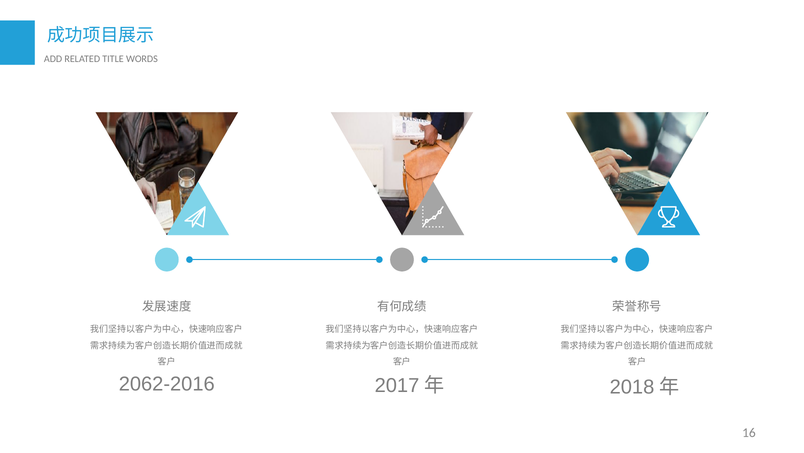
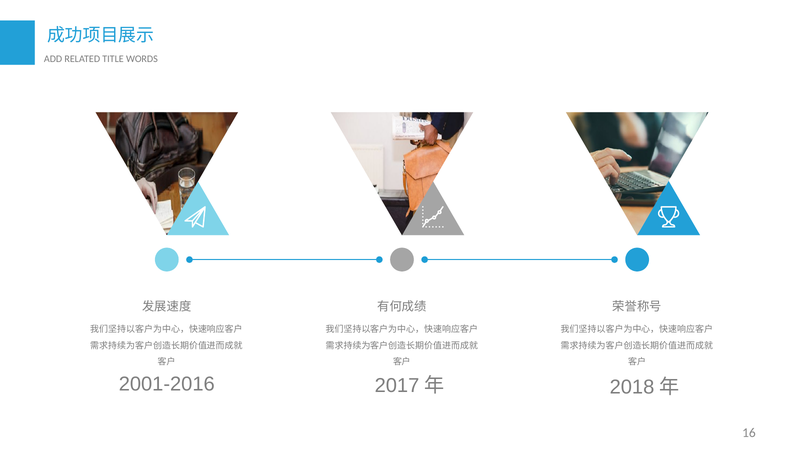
2062-2016: 2062-2016 -> 2001-2016 (167, 384)
